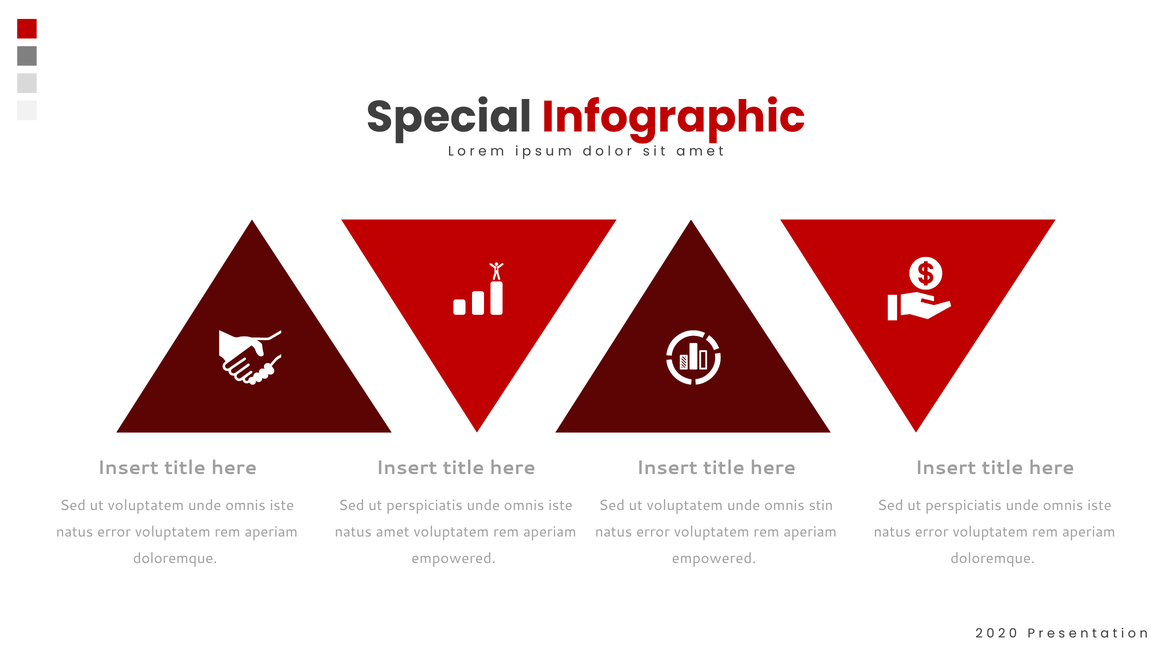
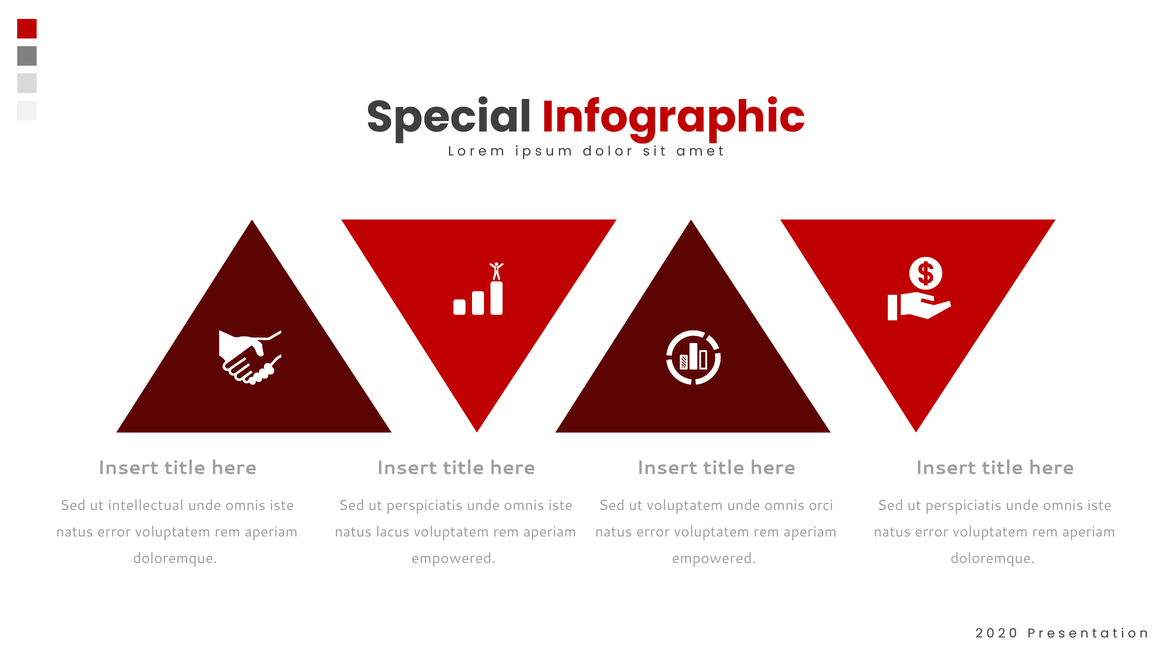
voluptatem: voluptatem -> intellectual (146, 506)
stin: stin -> orci (821, 506)
amet: amet -> lacus (393, 532)
